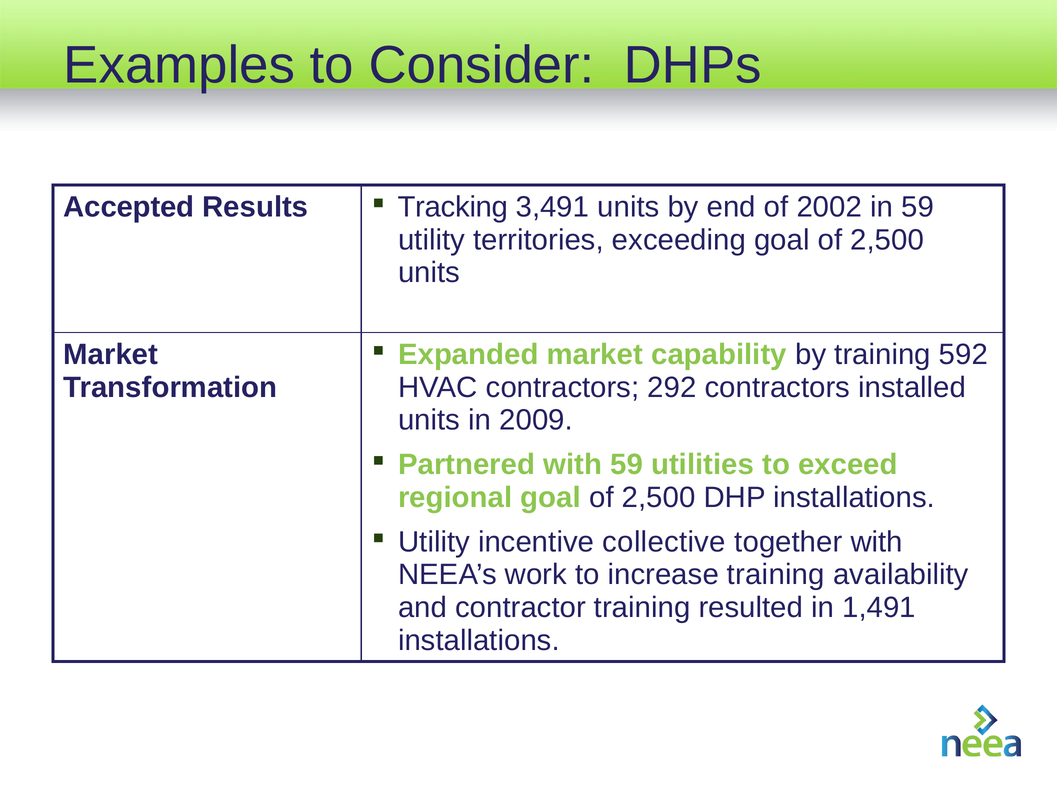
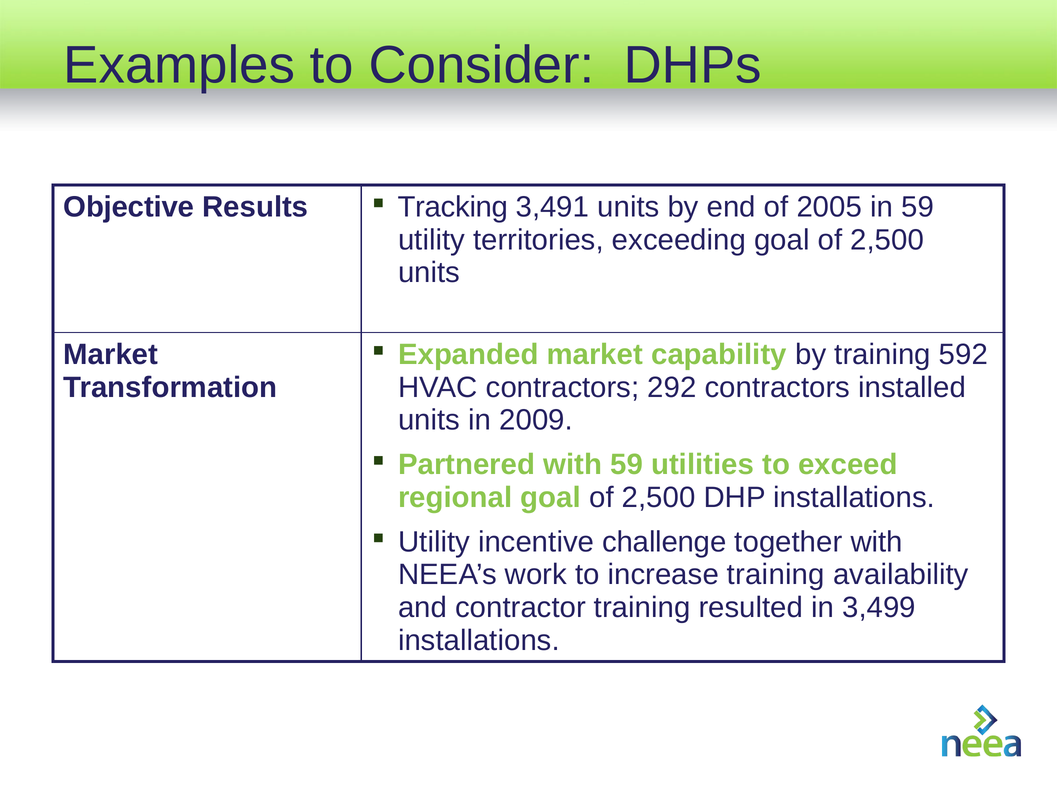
Accepted: Accepted -> Objective (129, 207)
2002: 2002 -> 2005 (829, 207)
collective: collective -> challenge (664, 542)
1,491: 1,491 -> 3,499 (879, 607)
